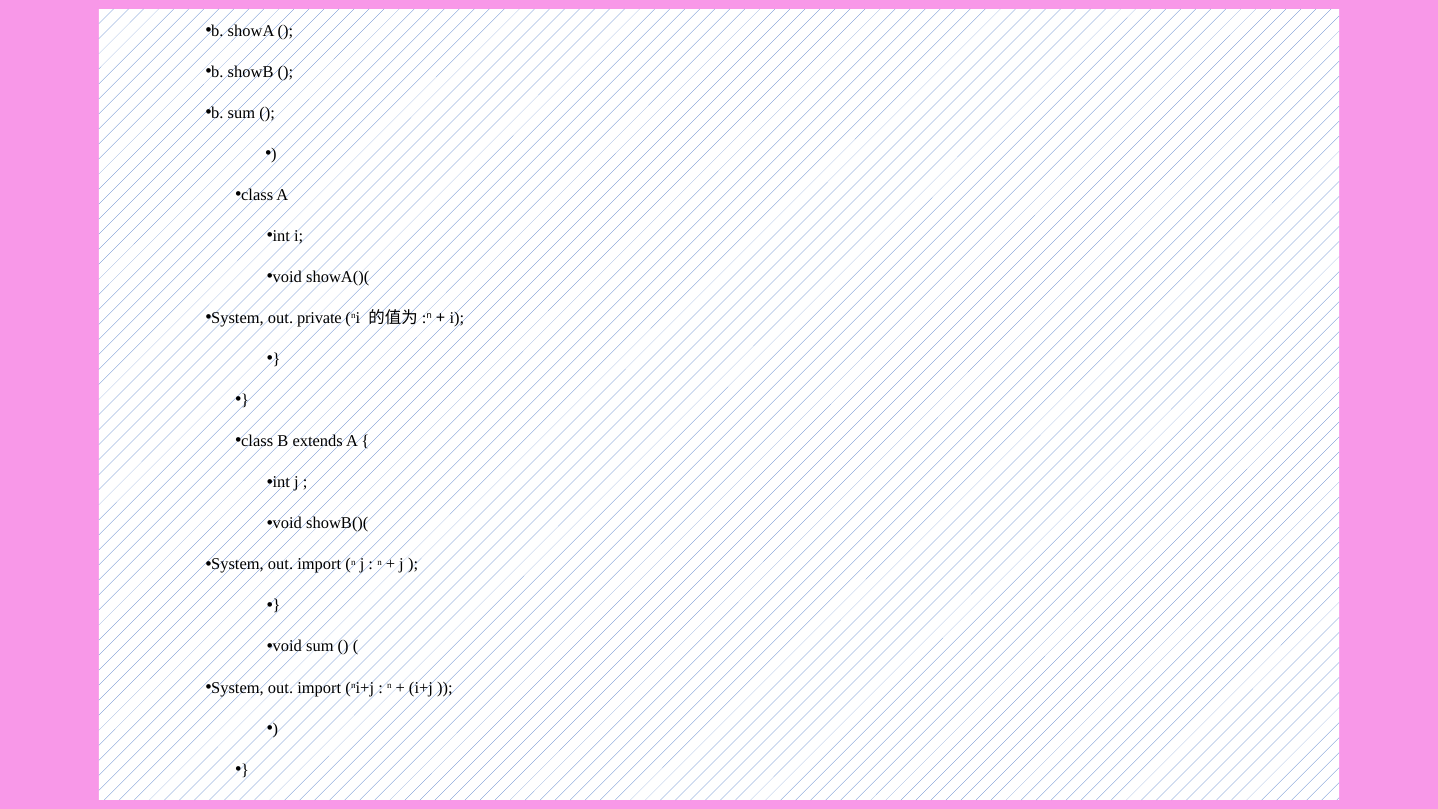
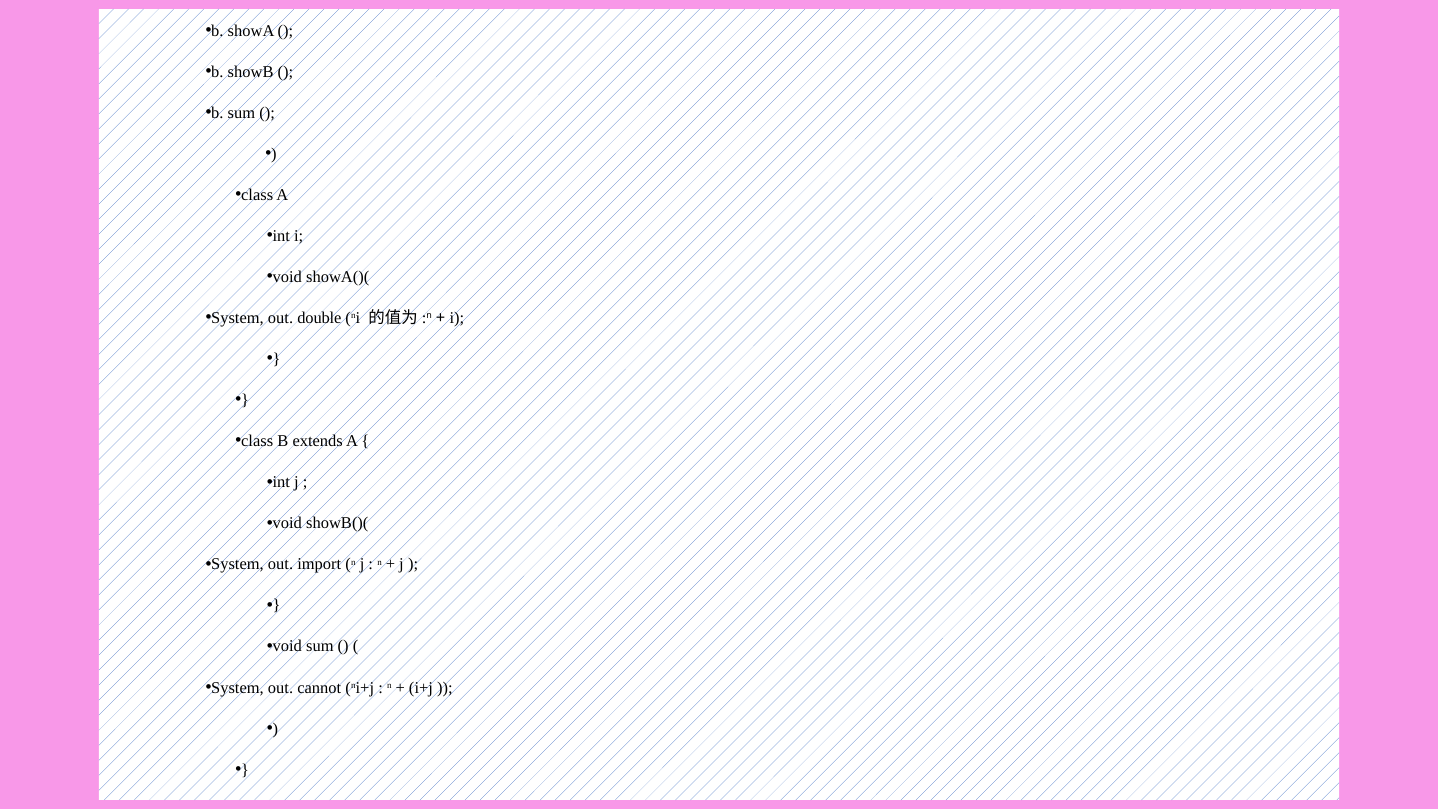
private: private -> double (319, 318)
import: import -> cannot (319, 688)
